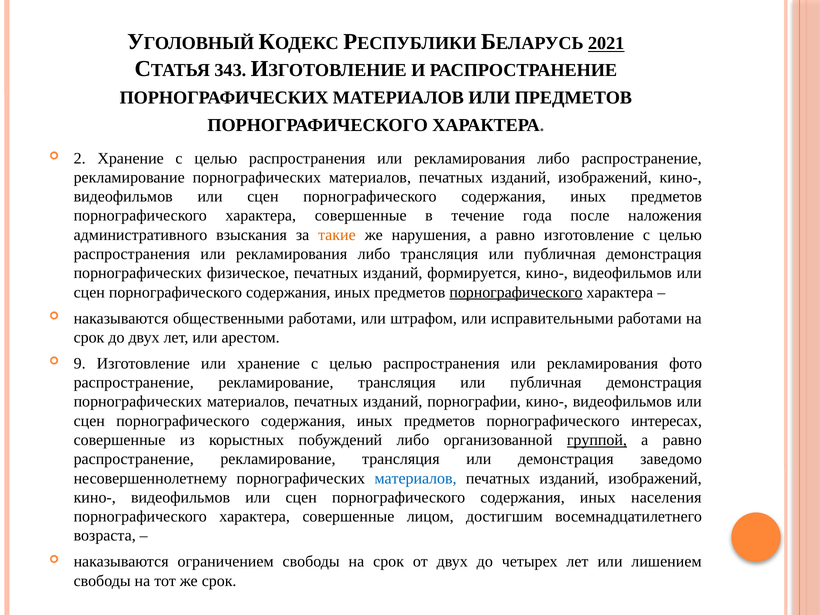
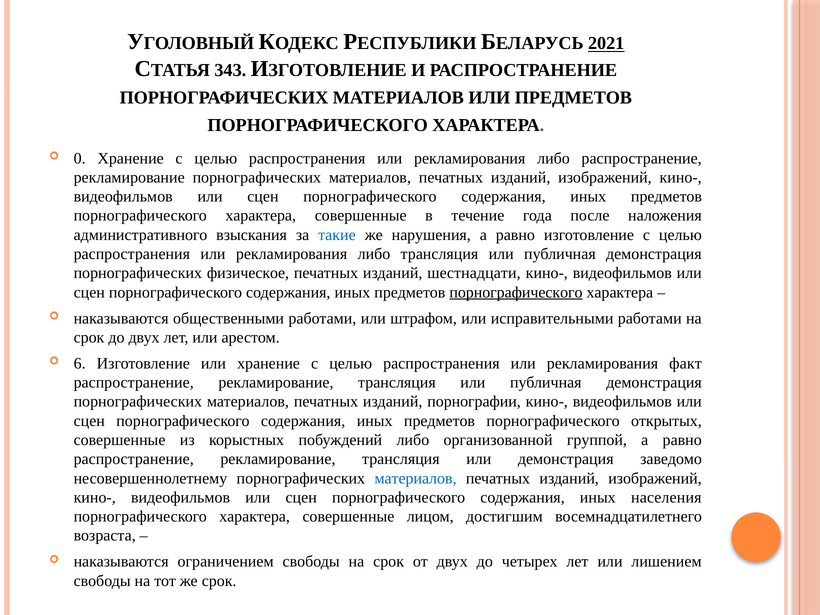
2: 2 -> 0 (80, 158)
такие colour: orange -> blue (337, 235)
формируется: формируется -> шестнадцати (474, 273)
9: 9 -> 6 (80, 363)
фото: фото -> факт (685, 363)
интересах: интересах -> открытых (666, 421)
группой underline: present -> none (597, 440)
